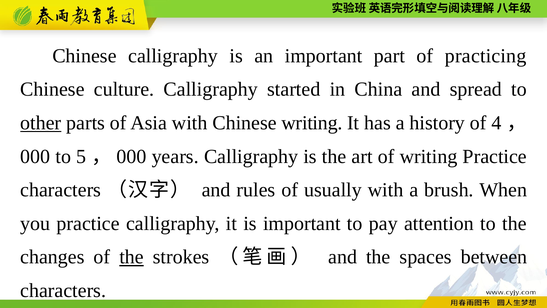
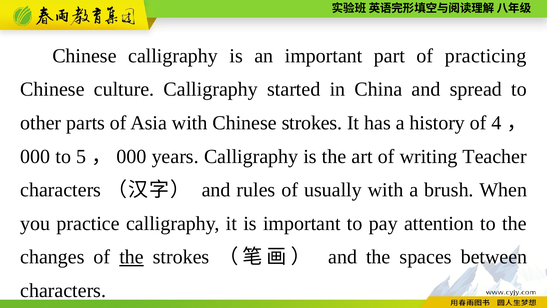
other underline: present -> none (41, 123)
Chinese writing: writing -> strokes (312, 123)
writing Practice: Practice -> Teacher (495, 156)
